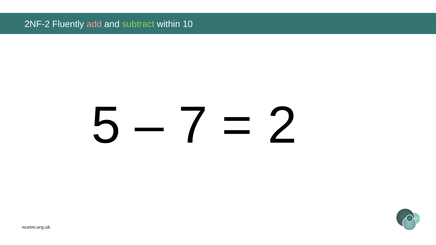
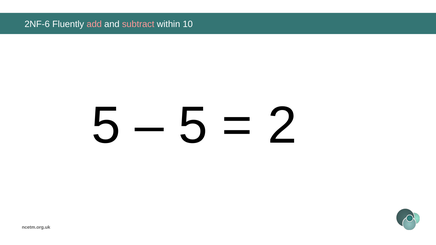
2NF-2: 2NF-2 -> 2NF-6 (37, 24)
subtract colour: light green -> pink (138, 24)
7: 7 -> 5 (193, 126)
